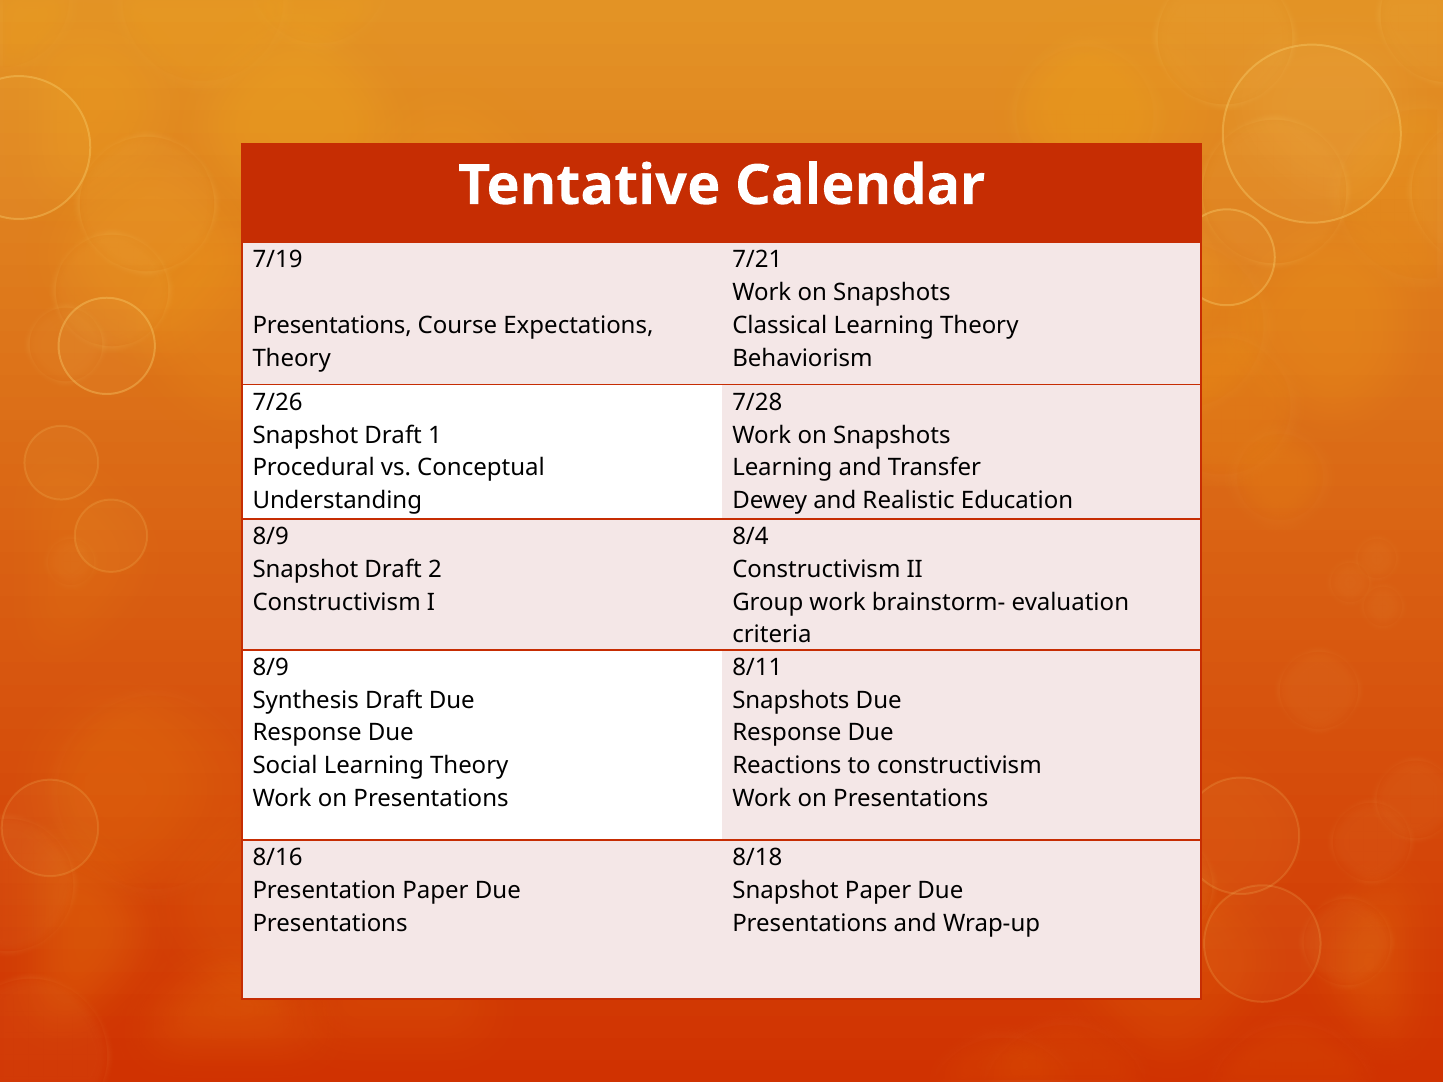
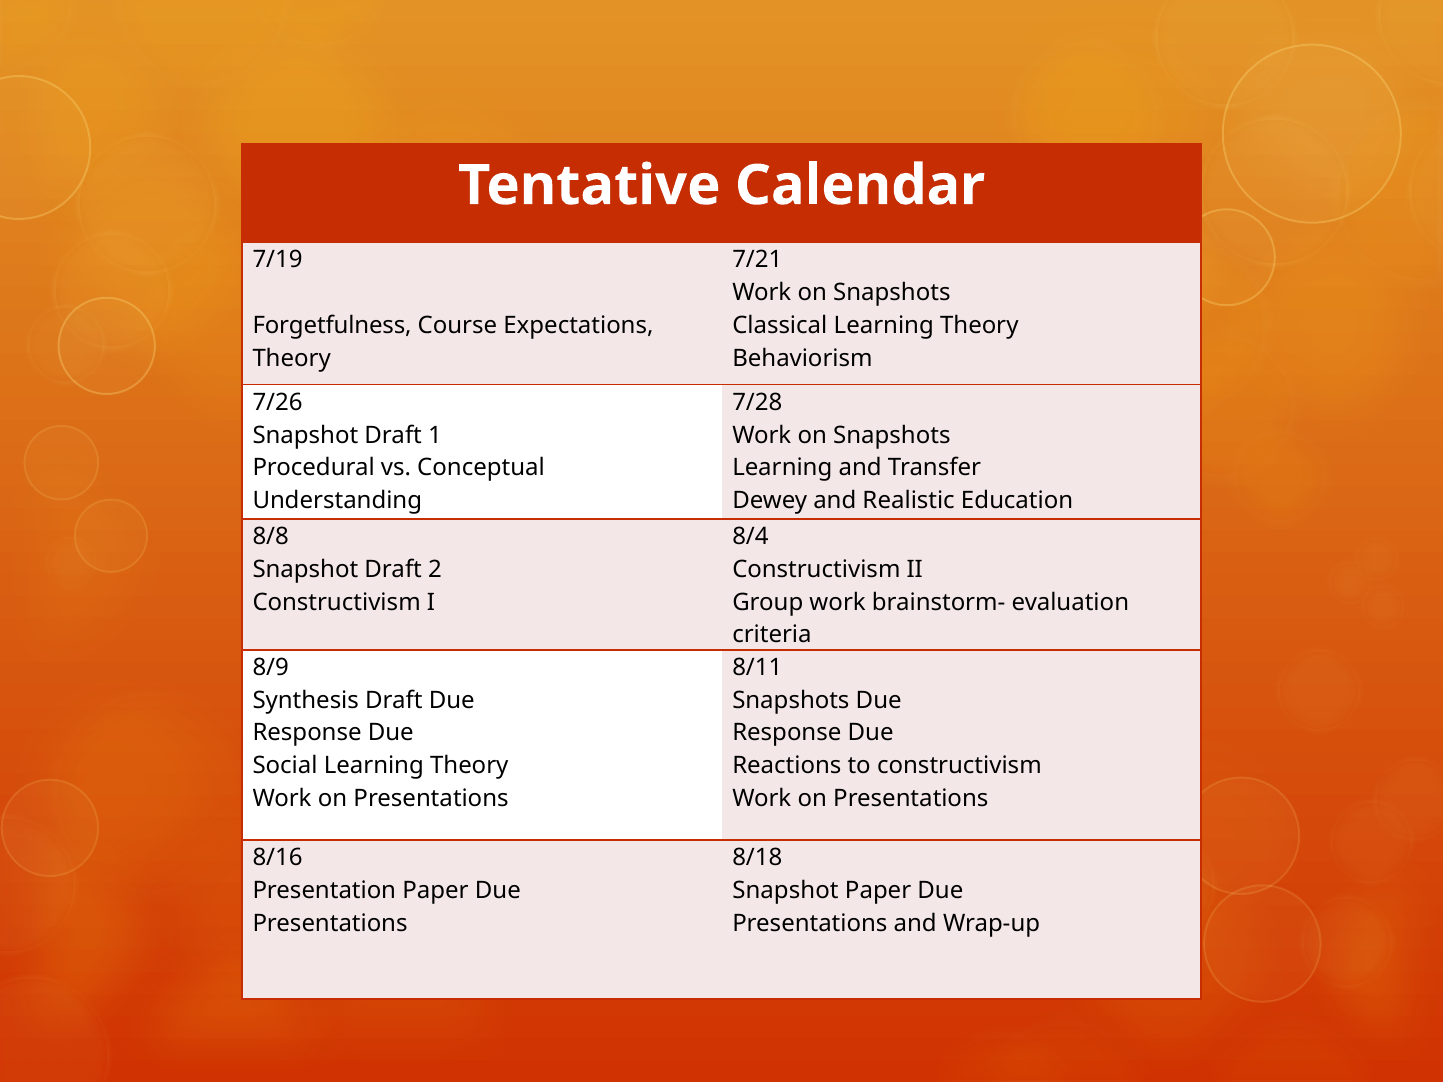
Presentations: Presentations -> Forgetfulness (332, 325)
8/9: 8/9 -> 8/8 (271, 537)
